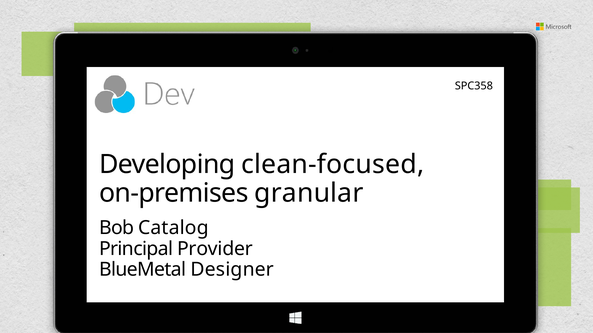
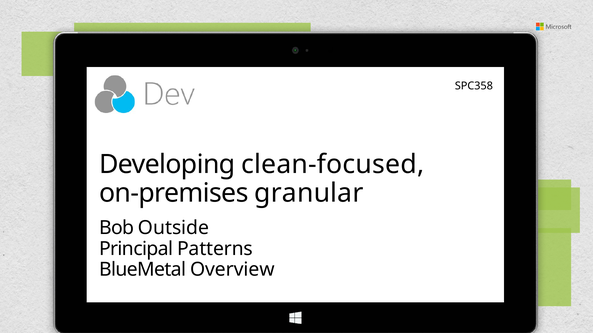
Catalog: Catalog -> Outside (174, 228)
Provider: Provider -> Patterns (215, 249)
Designer: Designer -> Overview (232, 270)
